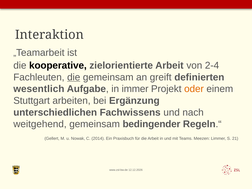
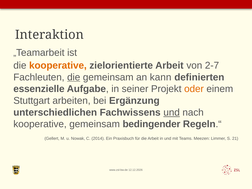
kooperative colour: black -> orange (58, 65)
2-4: 2-4 -> 2-7 (212, 65)
greift: greift -> kann (161, 77)
wesentlich: wesentlich -> essenzielle (39, 89)
immer: immer -> seiner (135, 89)
und underline: none -> present (172, 112)
weitgehend: weitgehend -> kooperative (40, 124)
